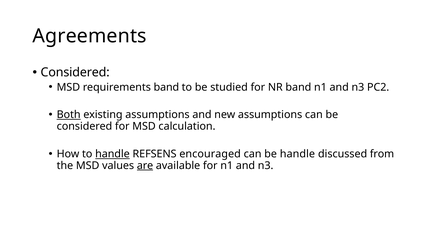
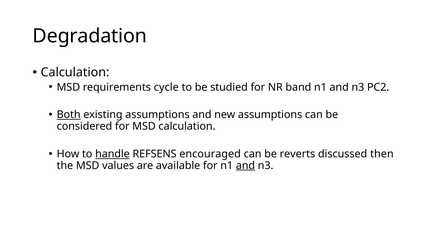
Agreements: Agreements -> Degradation (90, 36)
Considered: Considered -> Calculation (75, 72)
requirements band: band -> cycle (166, 87)
be handle: handle -> reverts (297, 154)
from: from -> then (382, 154)
are underline: present -> none (145, 165)
and underline: none -> present (245, 165)
